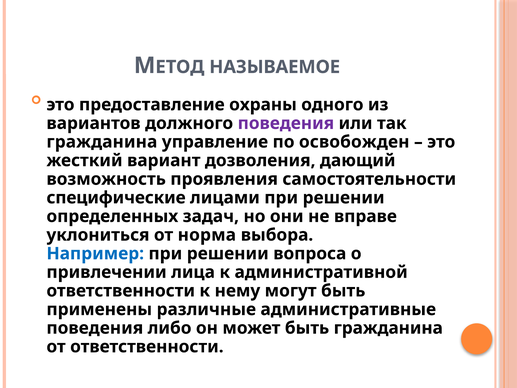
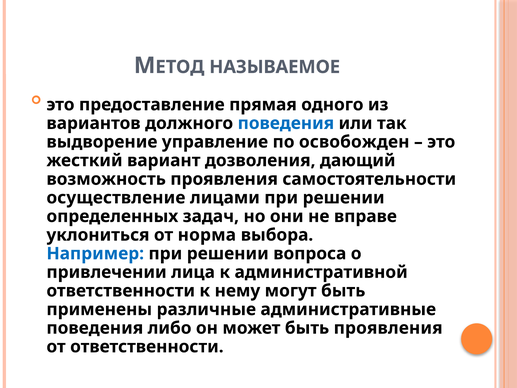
охраны: охраны -> прямая (263, 105)
поведения colour: purple -> blue (286, 123)
гражданина: гражданина -> выдворение (102, 142)
специфические: специфические -> осуществление (116, 198)
быть гражданина: гражданина -> проявления (388, 328)
